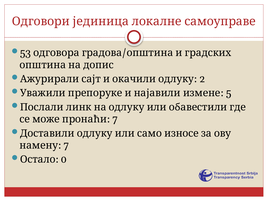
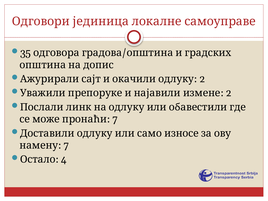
53: 53 -> 35 (25, 53)
5: 5 -> 2 (229, 93)
0: 0 -> 4 (64, 159)
